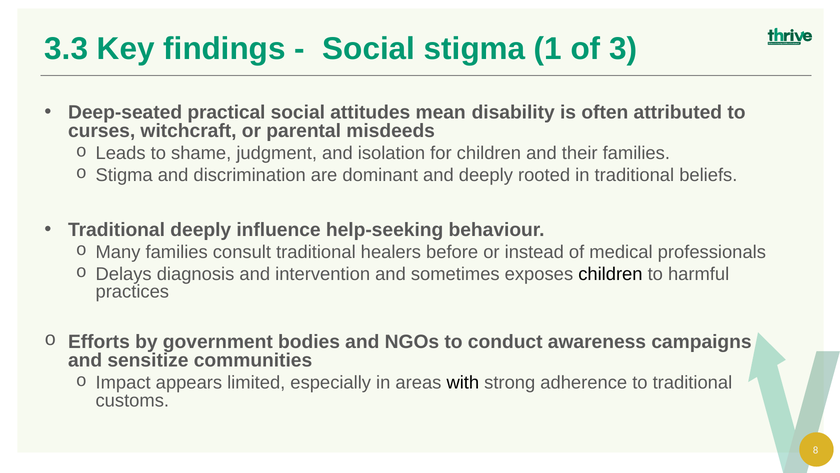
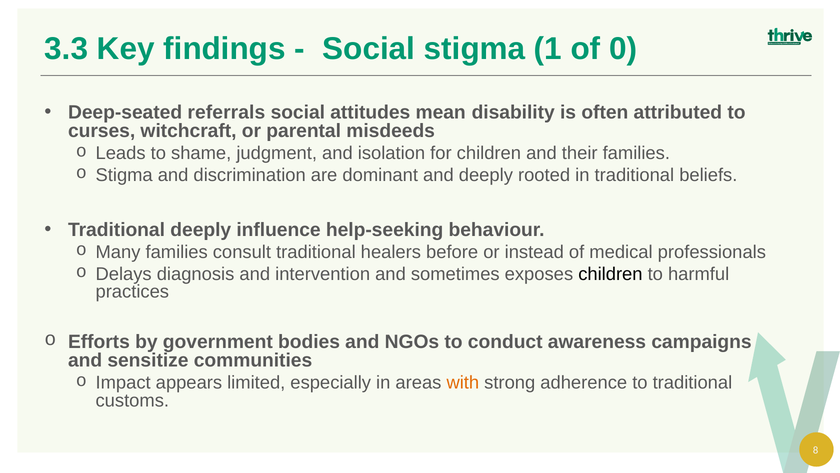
3: 3 -> 0 (623, 49)
practical: practical -> referrals (226, 112)
with colour: black -> orange (463, 382)
